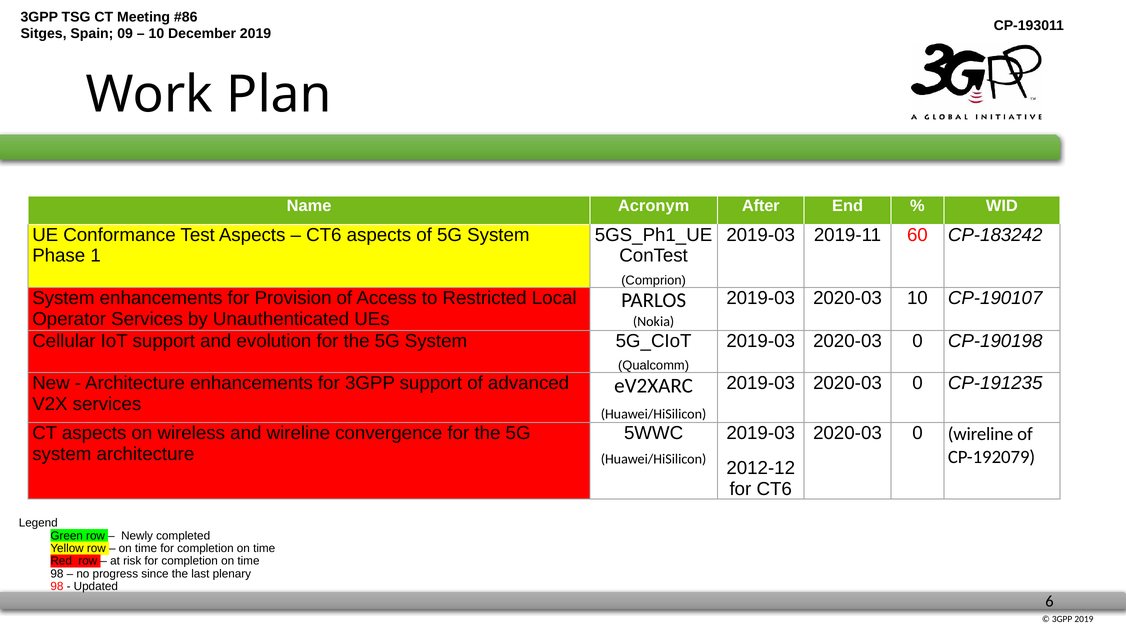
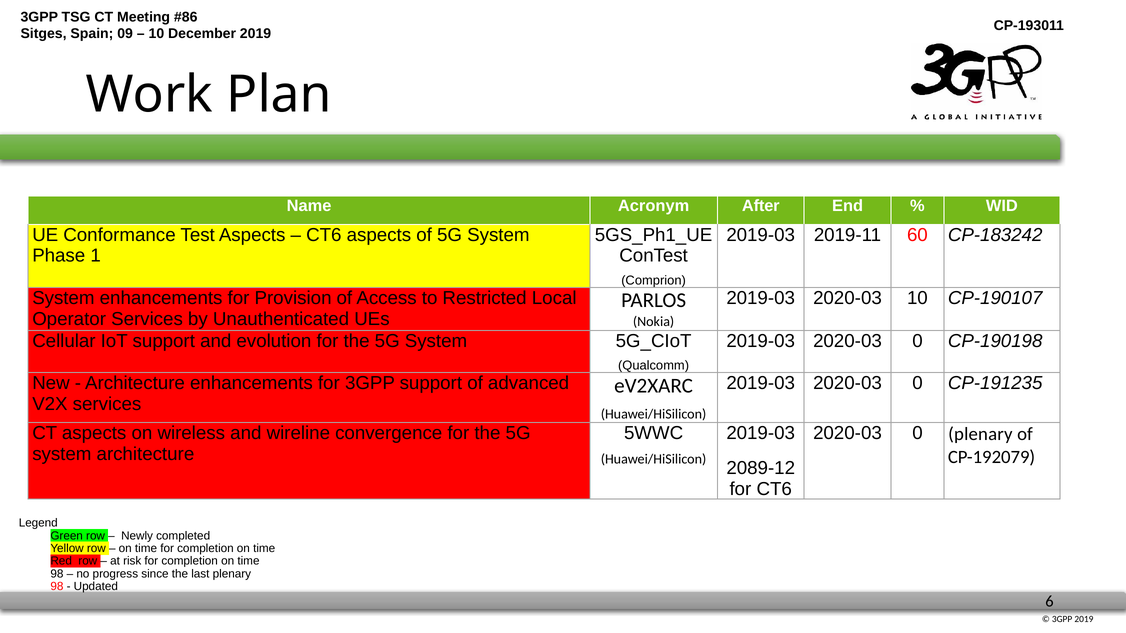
0 wireline: wireline -> plenary (980, 434)
2012-12: 2012-12 -> 2089-12 (761, 468)
